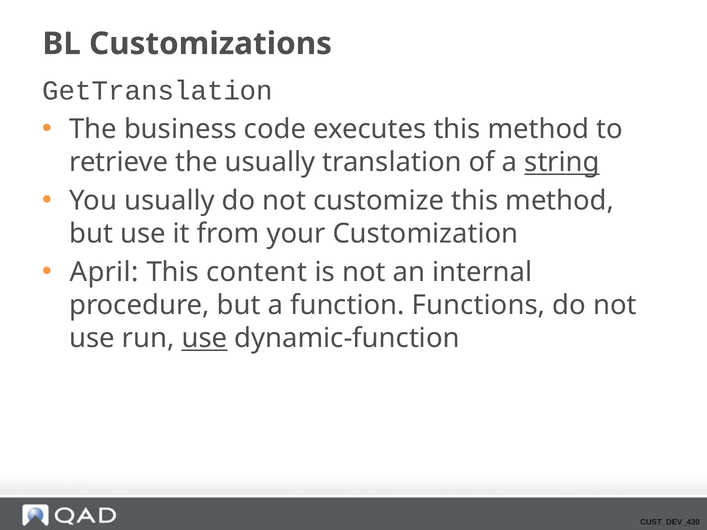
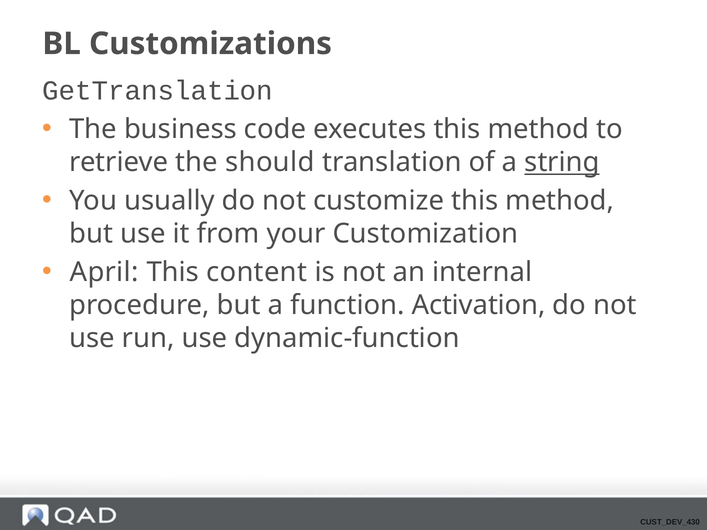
the usually: usually -> should (270, 162)
Functions: Functions -> Activation (479, 306)
use underline: present -> none (204, 339)
